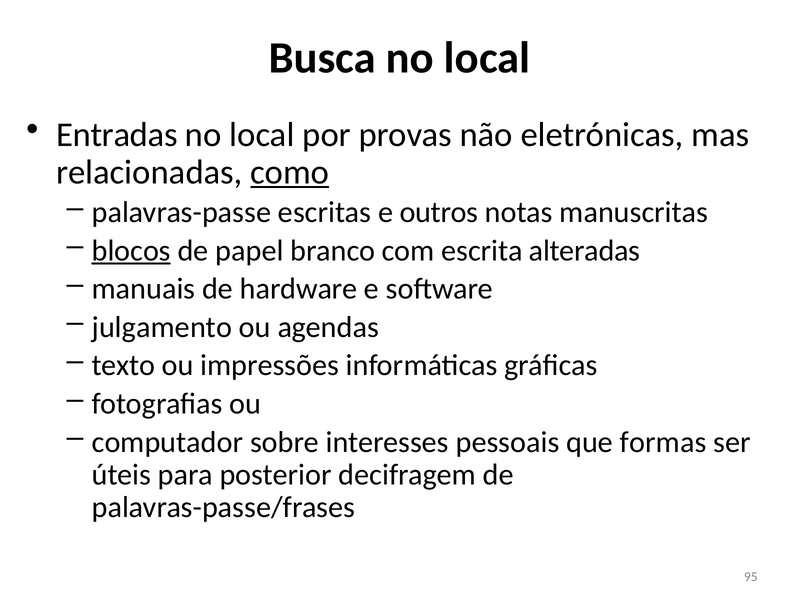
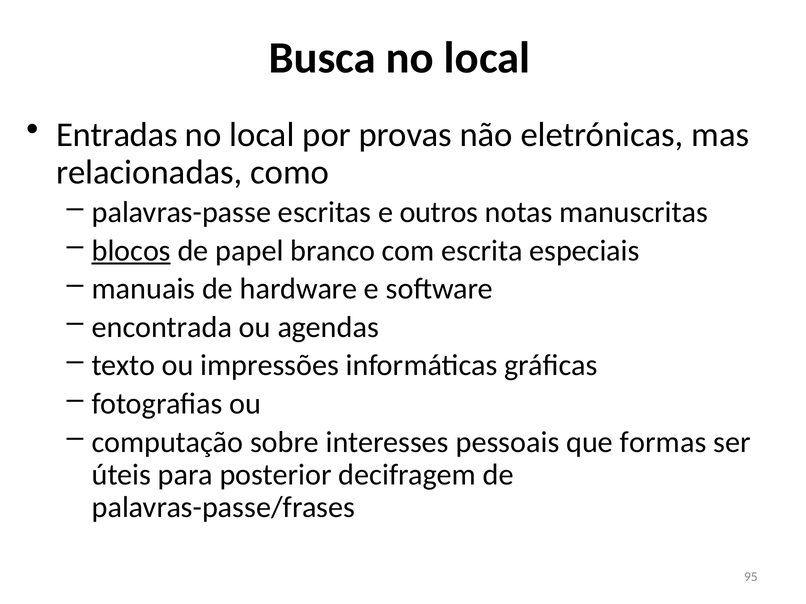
como underline: present -> none (290, 172)
alteradas: alteradas -> especiais (584, 251)
julgamento: julgamento -> encontrada (162, 327)
computador: computador -> computação (168, 442)
